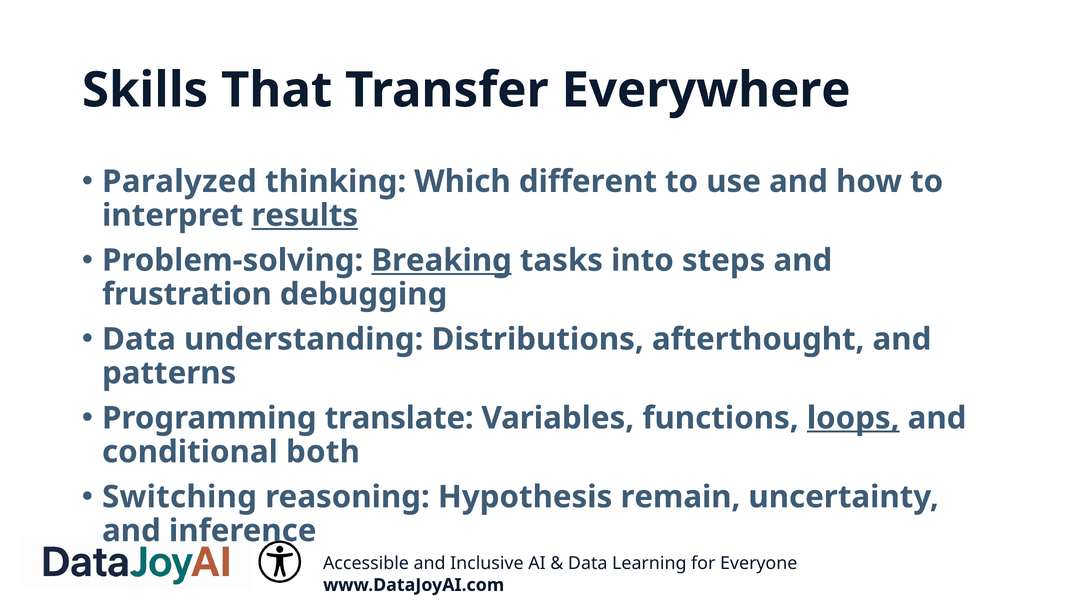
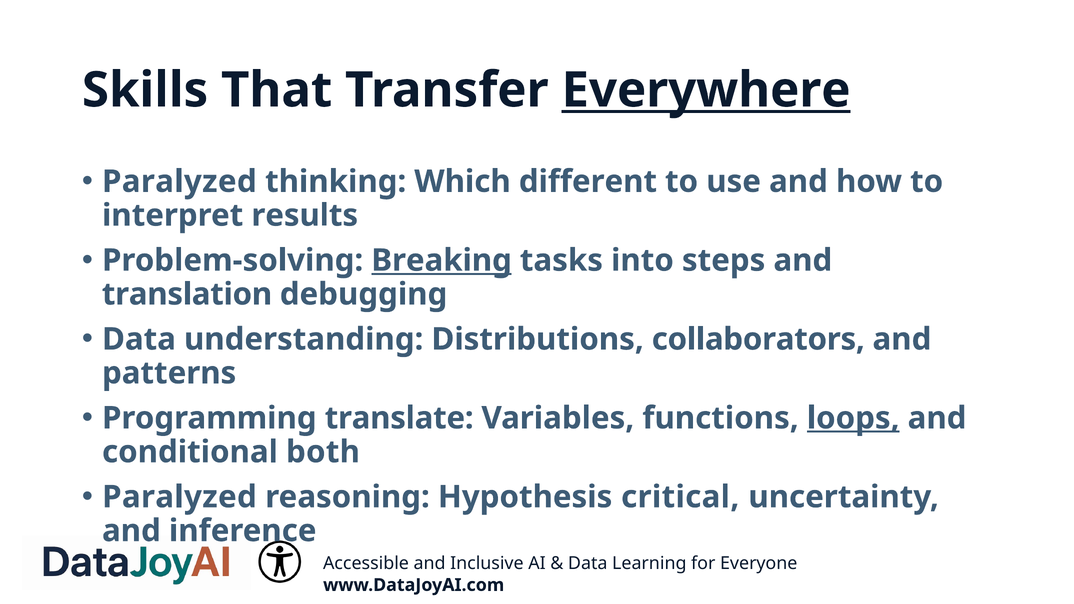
Everywhere underline: none -> present (706, 90)
results underline: present -> none (305, 215)
frustration: frustration -> translation (187, 294)
afterthought: afterthought -> collaborators (758, 339)
Switching: Switching -> Paralyzed (179, 497)
remain: remain -> critical (680, 497)
